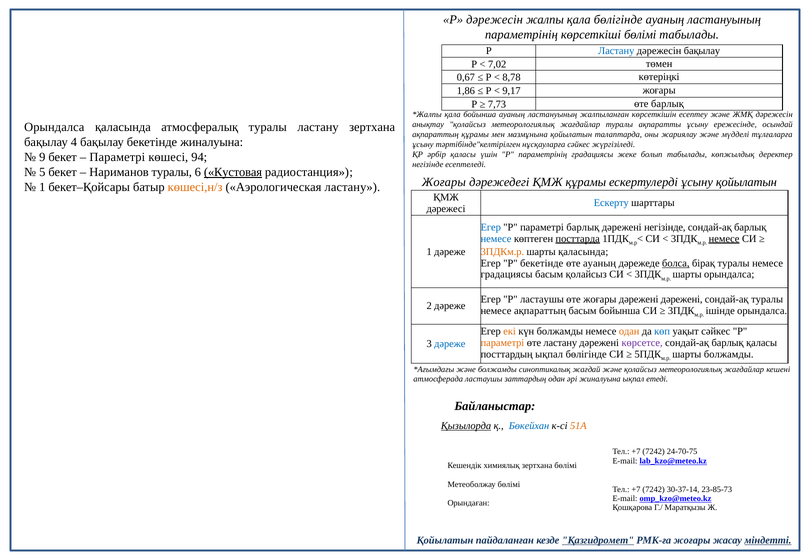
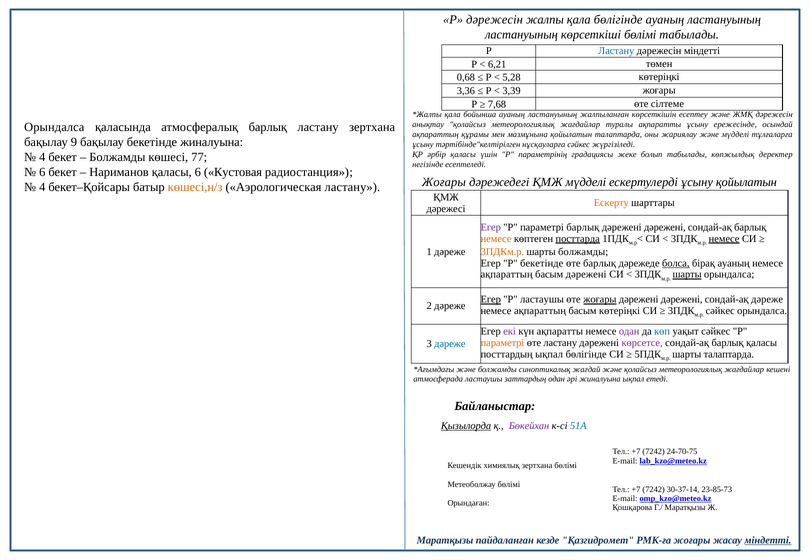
параметрінің: параметрінің -> ластануының (521, 35)
дәрежесін бақылау: бақылау -> міндетті (702, 51)
7,02: 7,02 -> 6,21 (497, 64)
0,67: 0,67 -> 0,68 (466, 78)
8,78: 8,78 -> 5,28 (511, 78)
1,86: 1,86 -> 3,36 (466, 91)
9,17: 9,17 -> 3,39 (511, 91)
7,73: 7,73 -> 7,68 (497, 104)
өте барлық: барлық -> сілтеме (667, 104)
атмосфералық туралы: туралы -> барлық (268, 128)
4: 4 -> 9 (74, 142)
9: 9 -> 4 (42, 157)
Параметрі: Параметрі -> Болжамды (117, 157)
94: 94 -> 77 (199, 157)
5: 5 -> 6 (42, 172)
Нариманов туралы: туралы -> қаласы (172, 172)
Кустовая underline: present -> none (233, 172)
ҚМЖ құрамы: құрамы -> мүдделі (586, 182)
1: 1 -> 4 (42, 187)
Ескерту colour: blue -> orange (611, 203)
Егер colour: blue -> purple (491, 227)
негізінде: негізінде -> дәрежені (665, 227)
немесе colour: blue -> orange (496, 239)
шарты қаласында: қаласында -> болжамды (583, 252)
өте ауаның: ауаның -> барлық (600, 263)
бірақ туралы: туралы -> ауаның (734, 263)
градациясы: градациясы -> ақпараттың (507, 275)
басым қолайсыз: қолайсыз -> дәрежені (586, 275)
шарты underline: none -> present (687, 275)
Егер underline: none -> present (491, 300)
жоғары underline: none -> present (600, 300)
сондай-ақ туралы: туралы -> дәреже (767, 300)
басым бойынша: бойынша -> көтеріңкі (620, 311)
ішінде: ішінде -> сәйкес (720, 311)
екі colour: orange -> purple (510, 332)
күн болжамды: болжамды -> ақпаратты (560, 332)
одан colour: orange -> purple (629, 332)
шарты болжамды: болжамды -> талаптарда (729, 355)
Бөкейхан colour: blue -> purple (529, 426)
51А colour: orange -> blue (578, 426)
Қойылатын: Қойылатын -> Маратқызы (445, 541)
Қазгидромет underline: present -> none (598, 541)
